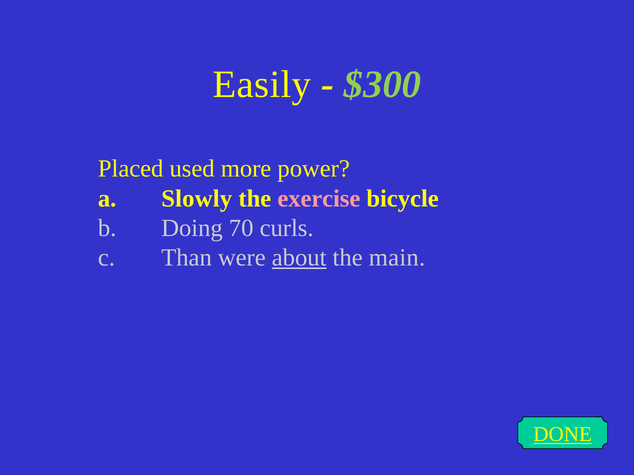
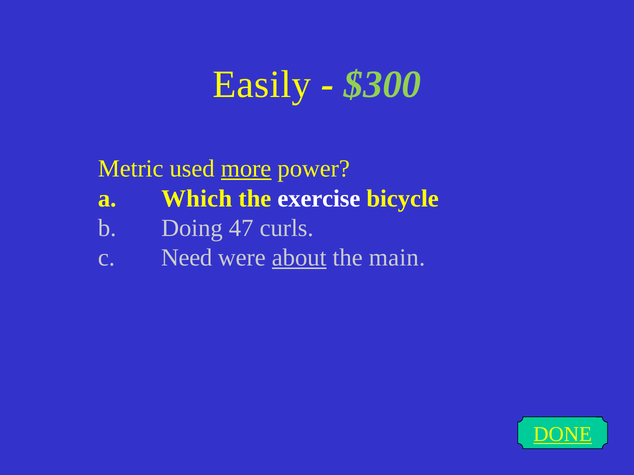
Placed: Placed -> Metric (131, 169)
more underline: none -> present (246, 169)
Slowly: Slowly -> Which (197, 199)
exercise colour: pink -> white (319, 199)
70: 70 -> 47 (241, 228)
Than: Than -> Need (187, 258)
